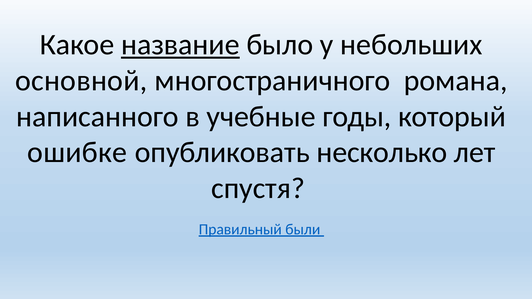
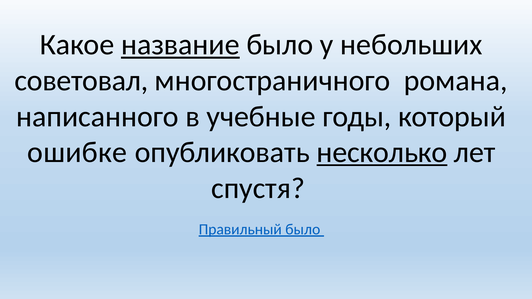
основной: основной -> советовал (81, 81)
несколько underline: none -> present (382, 153)
Правильный были: были -> было (303, 229)
